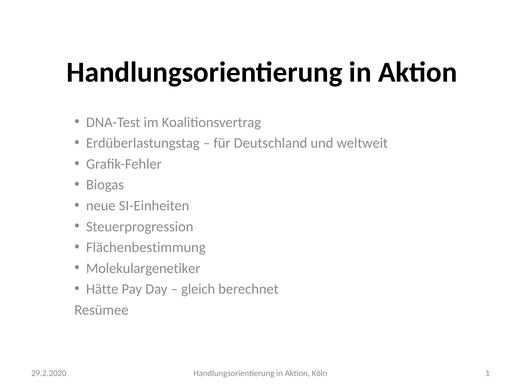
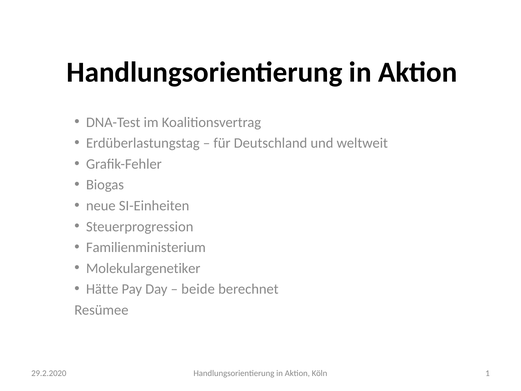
Flächenbestimmung: Flächenbestimmung -> Familienministerium (146, 247)
gleich: gleich -> beide (198, 289)
